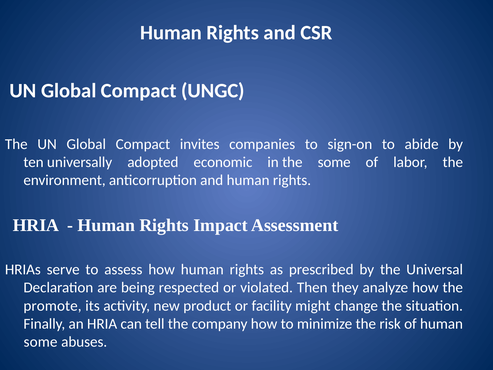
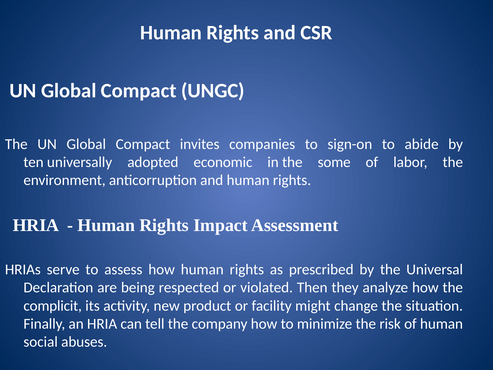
promote: promote -> complicit (53, 306)
some: some -> social (41, 342)
